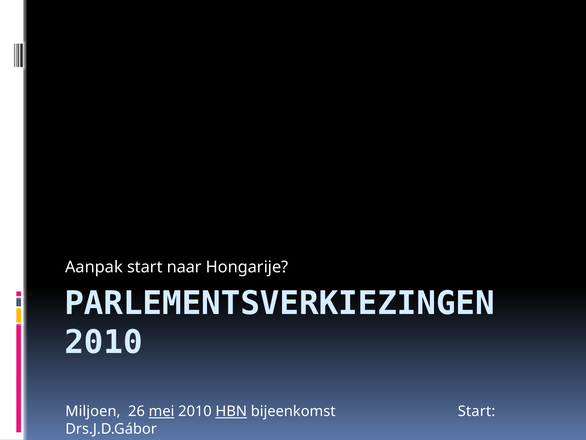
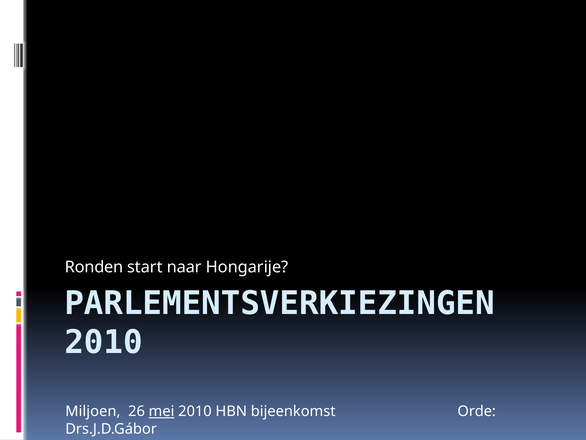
Aanpak: Aanpak -> Ronden (94, 267)
HBN underline: present -> none (231, 411)
bijeenkomst Start: Start -> Orde (477, 411)
